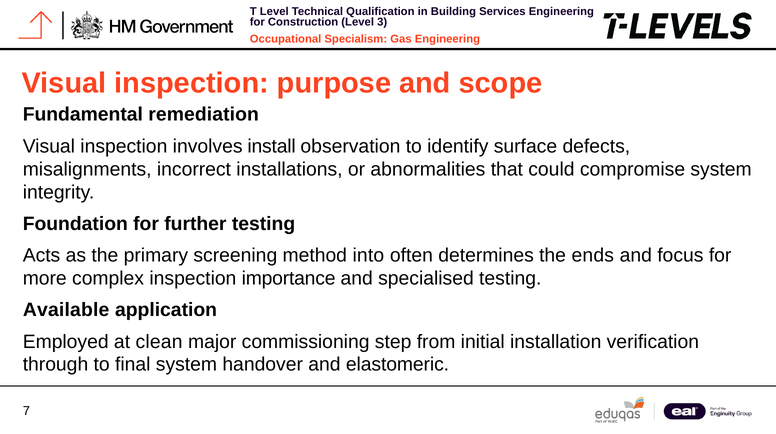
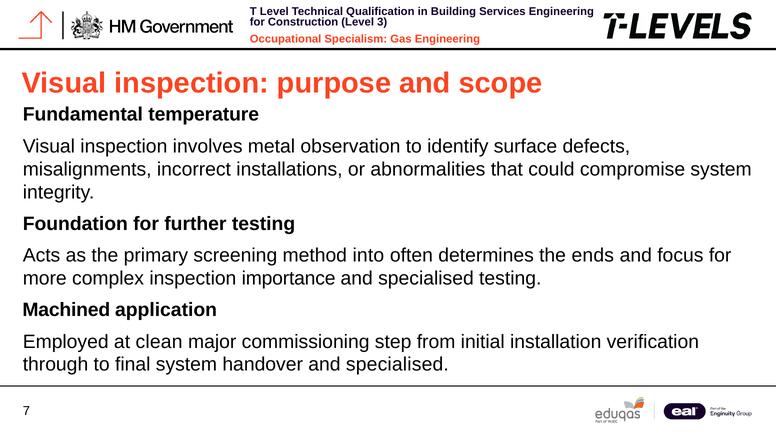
remediation: remediation -> temperature (204, 114)
install: install -> metal (271, 146)
Available: Available -> Machined (66, 310)
handover and elastomeric: elastomeric -> specialised (397, 364)
